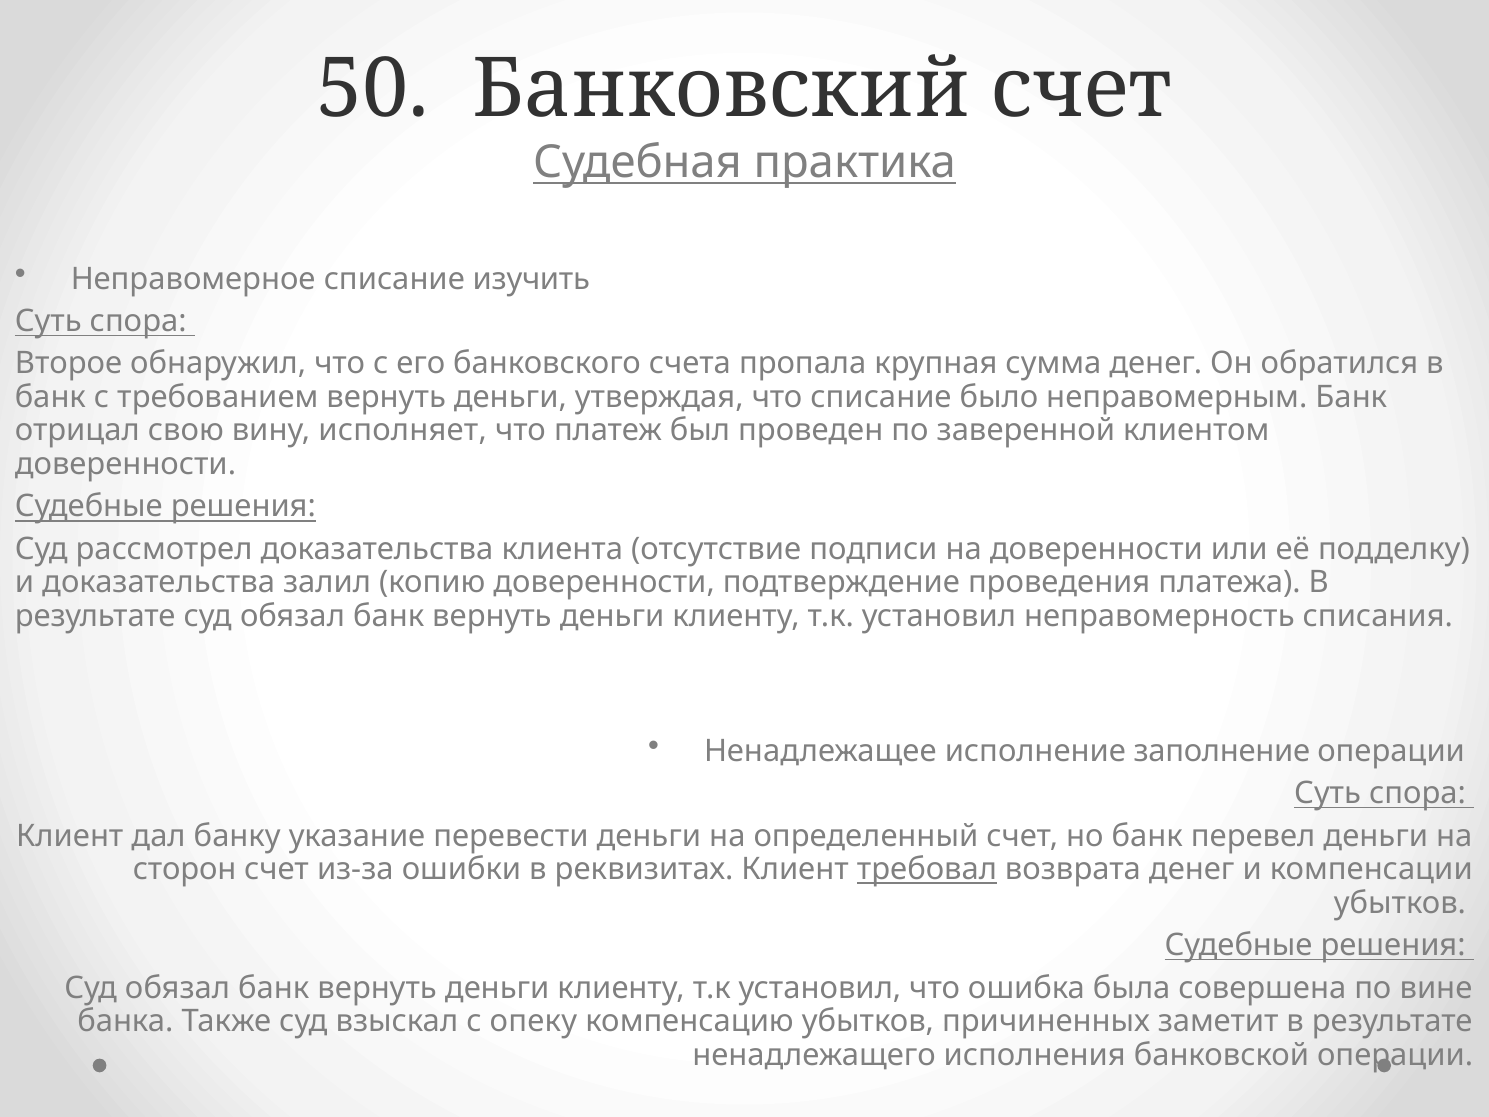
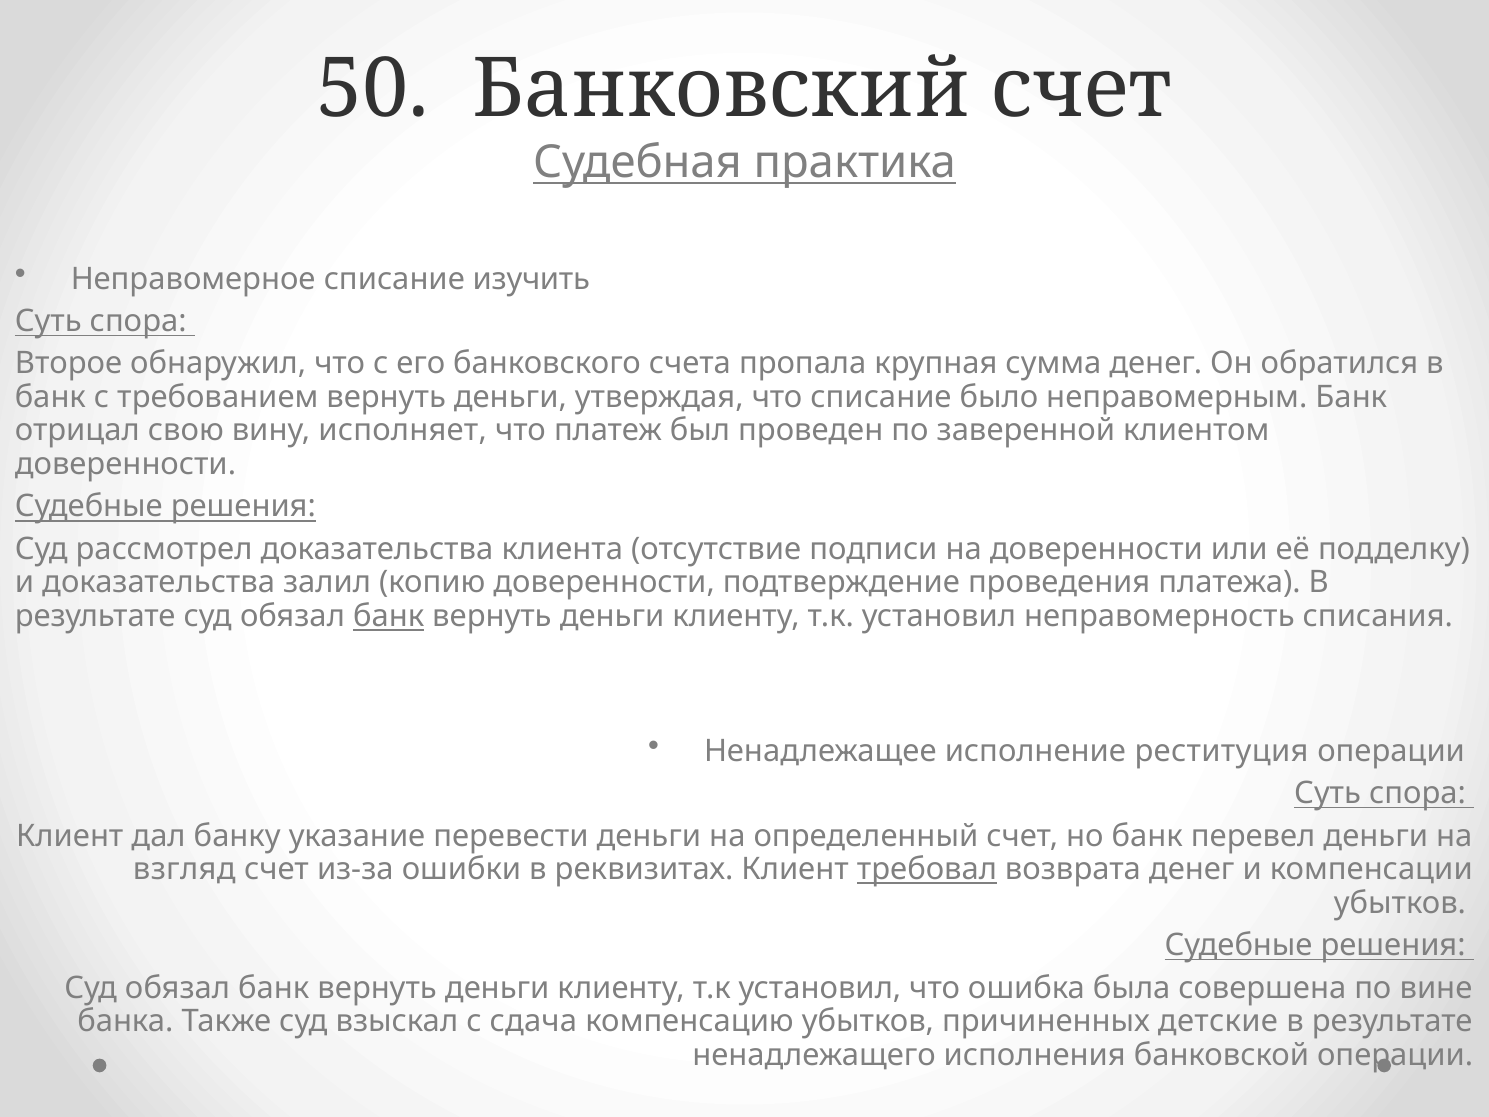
банк underline: none -> present (389, 616)
заполнение: заполнение -> реституция (1222, 751)
сторон: сторон -> взгляд (184, 869)
опеку: опеку -> сдача (533, 1021)
заметит: заметит -> детские (1218, 1021)
